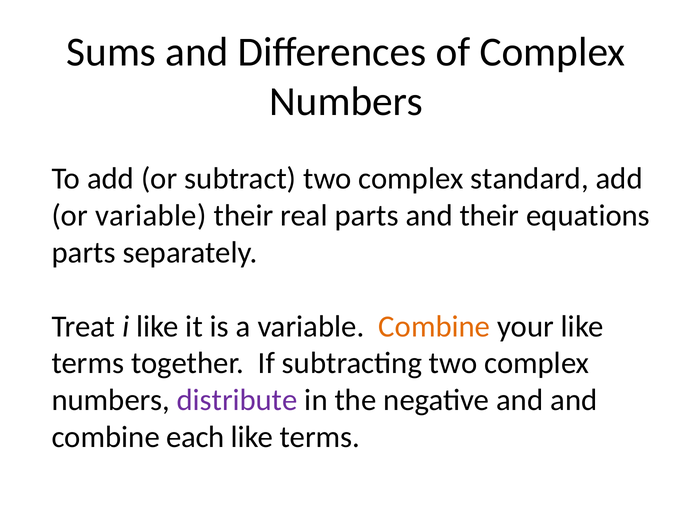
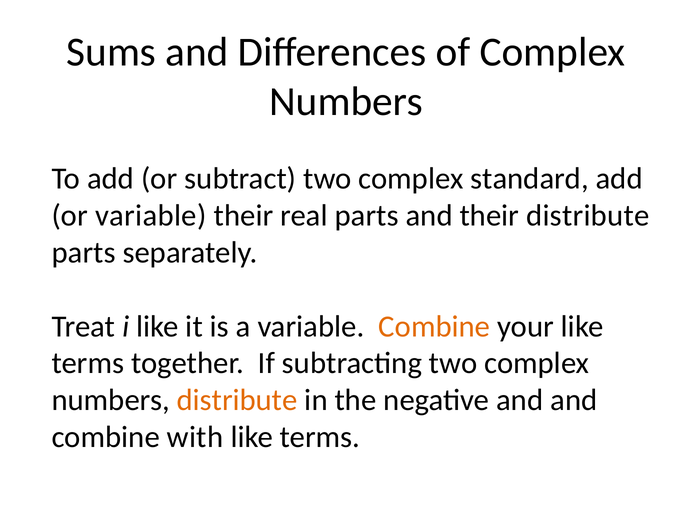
their equations: equations -> distribute (588, 216)
distribute colour: purple -> orange (237, 400)
each: each -> with (195, 437)
